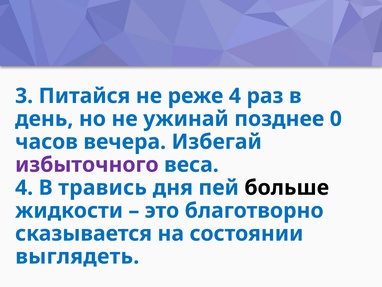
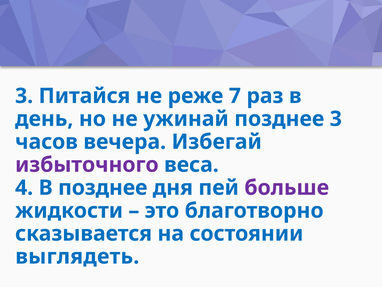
реже 4: 4 -> 7 (235, 96)
позднее 0: 0 -> 3 (336, 119)
В травись: травись -> позднее (103, 187)
больше colour: black -> purple (287, 187)
